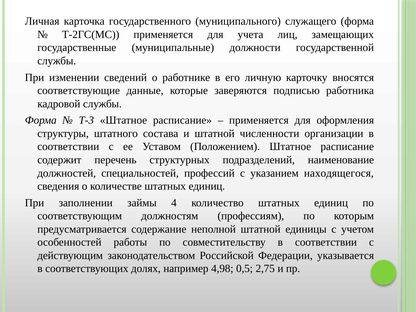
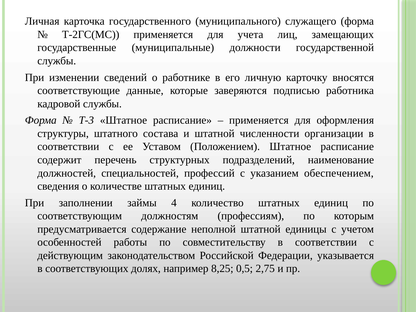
находящегося: находящегося -> обеспечением (339, 173)
4,98: 4,98 -> 8,25 (222, 269)
